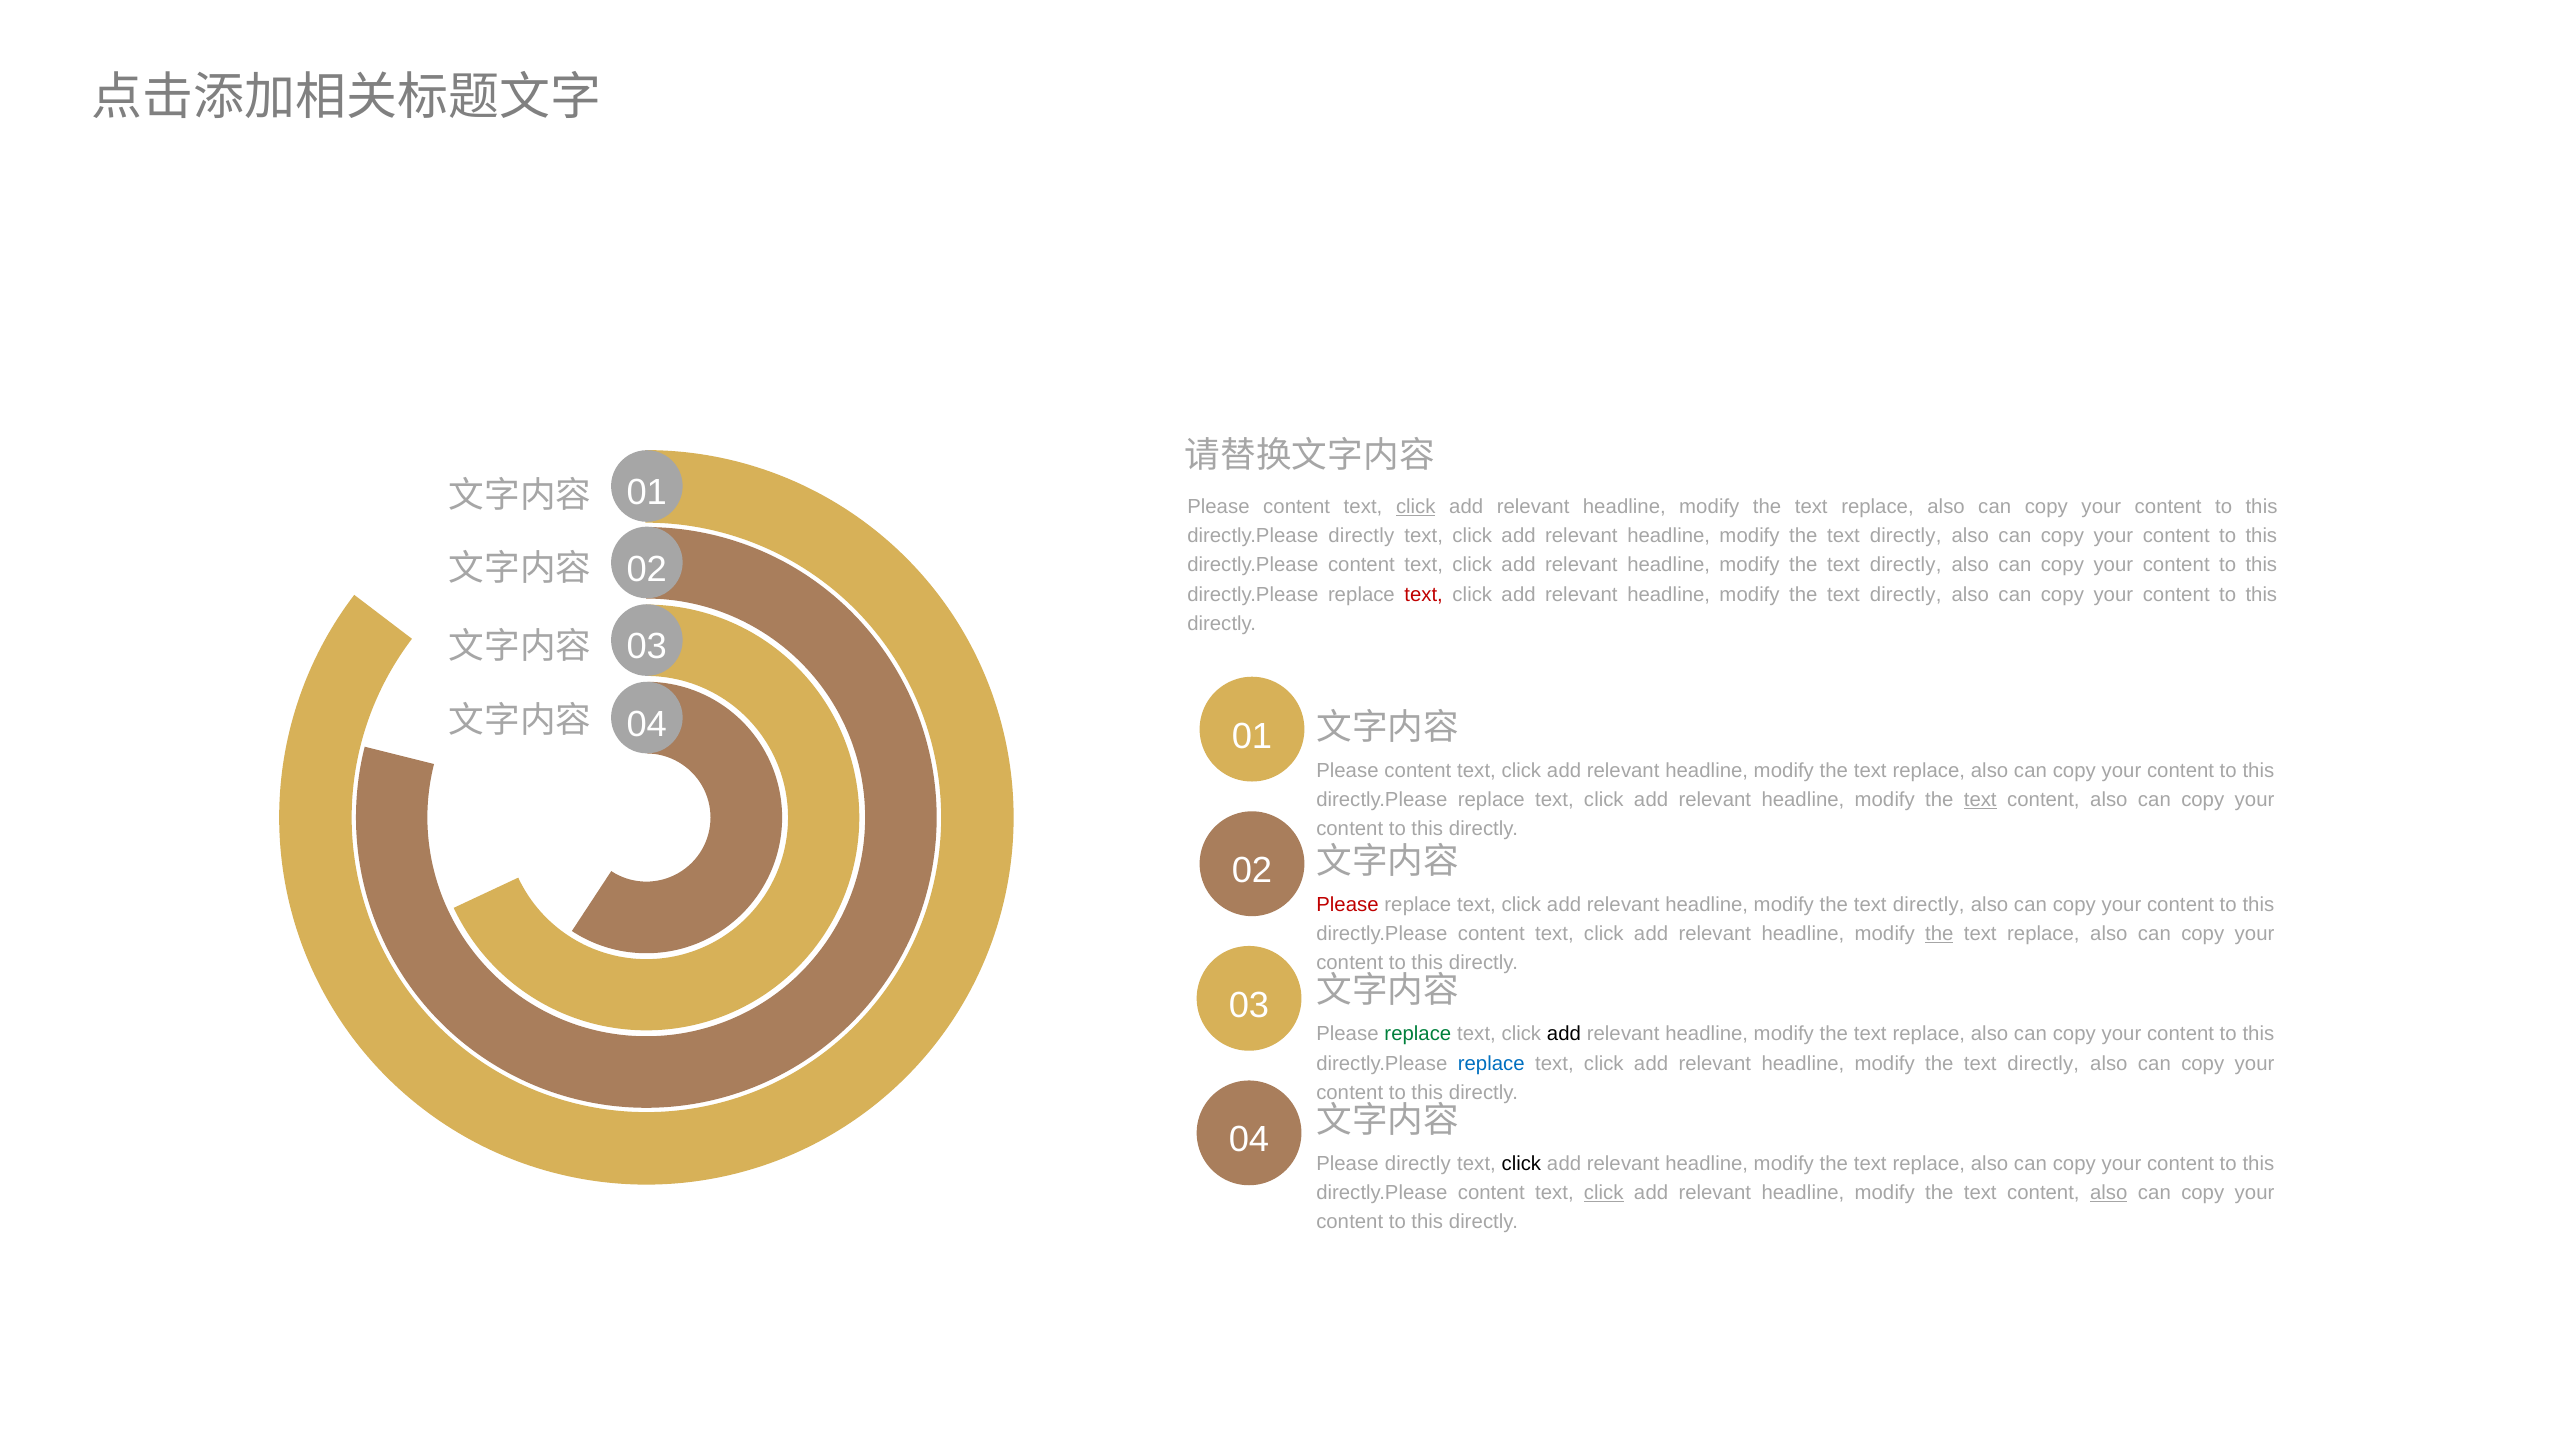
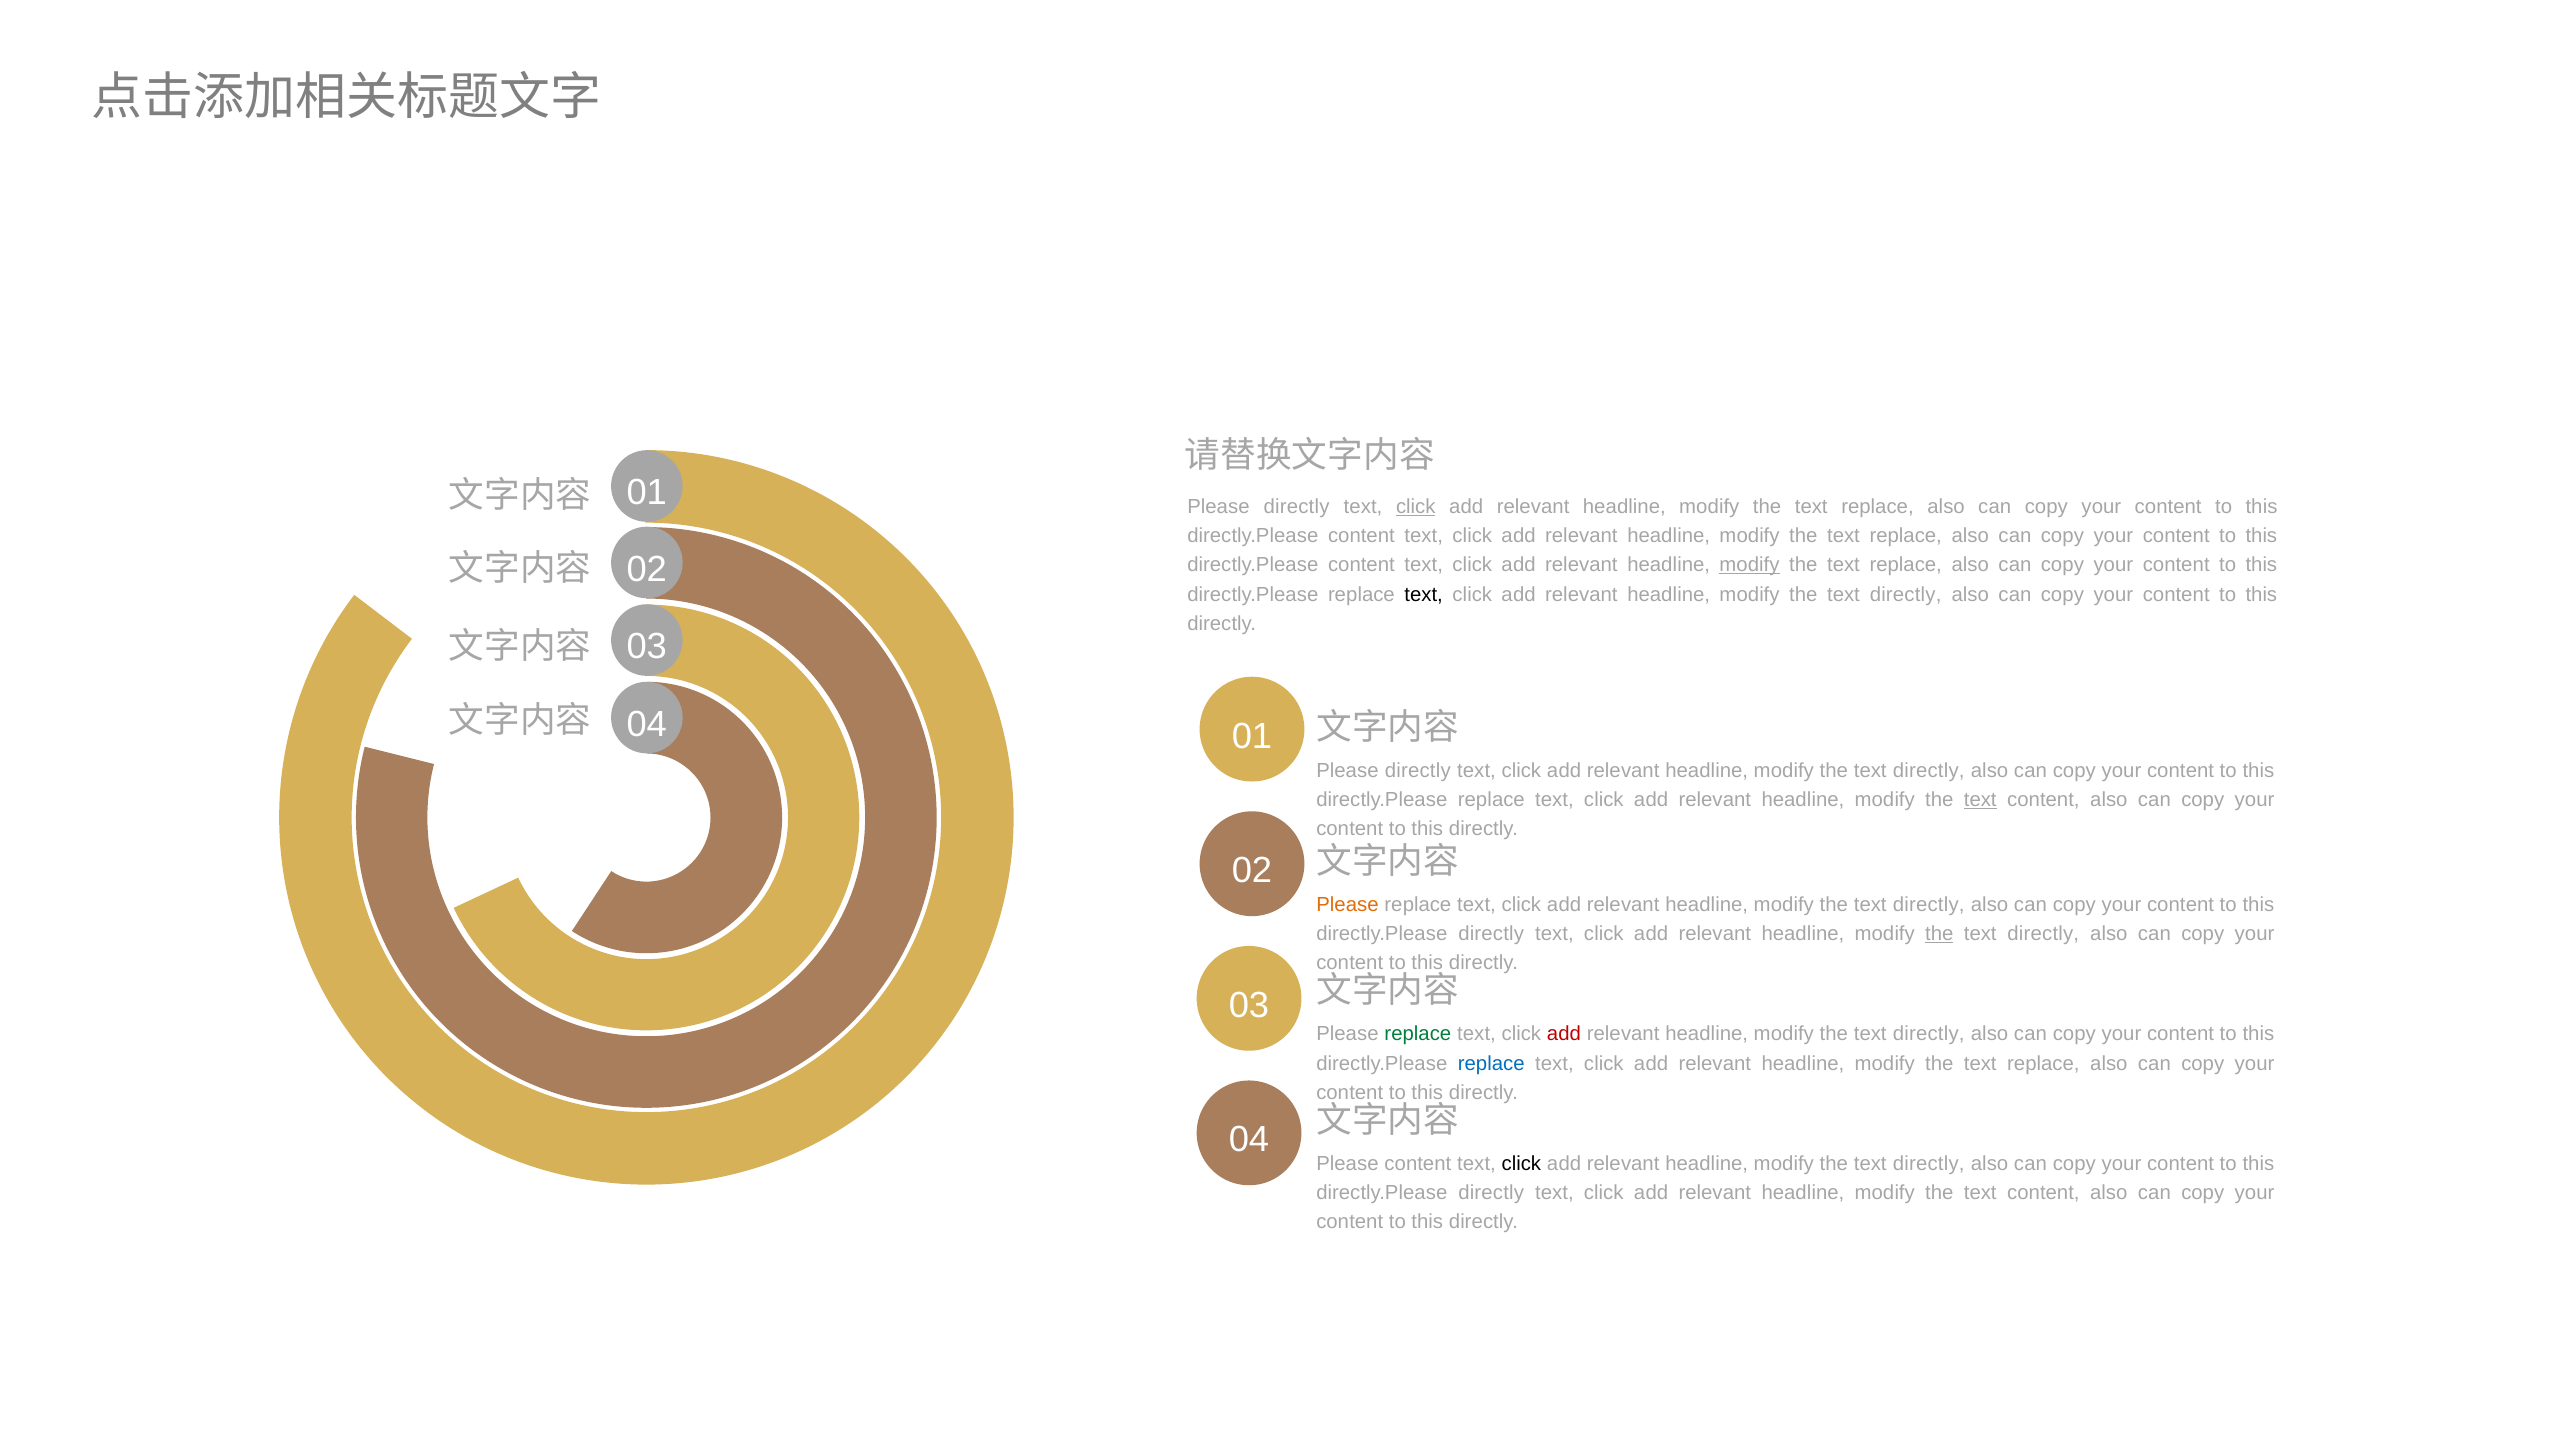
01 Please content: content -> directly (1297, 507)
directly: directly -> content (1361, 536)
directly: directly -> replace (1906, 536)
modify underline: none -> present (1750, 565)
directly: directly -> replace (1906, 565)
text colour: red -> black (1424, 594)
content: content -> directly (1418, 771)
replace: replace -> directly (1929, 771)
Please colour: red -> orange (1347, 905)
content: content -> directly (1491, 934)
replace: replace -> directly (2043, 934)
add colour: black -> red (1564, 1034)
replace: replace -> directly (1929, 1034)
directly: directly -> replace (2043, 1063)
Please directly: directly -> content (1418, 1164)
replace: replace -> directly (1929, 1164)
content: content -> directly (1491, 1193)
click underline: present -> none (1604, 1193)
also underline: present -> none (2109, 1193)
